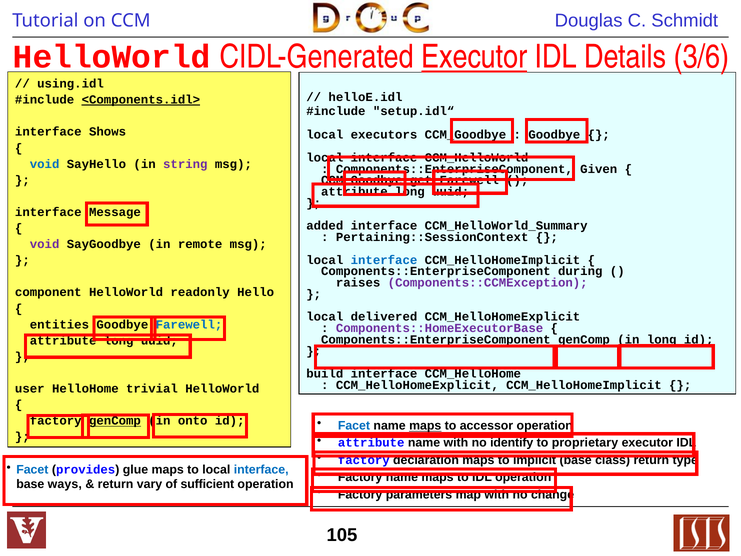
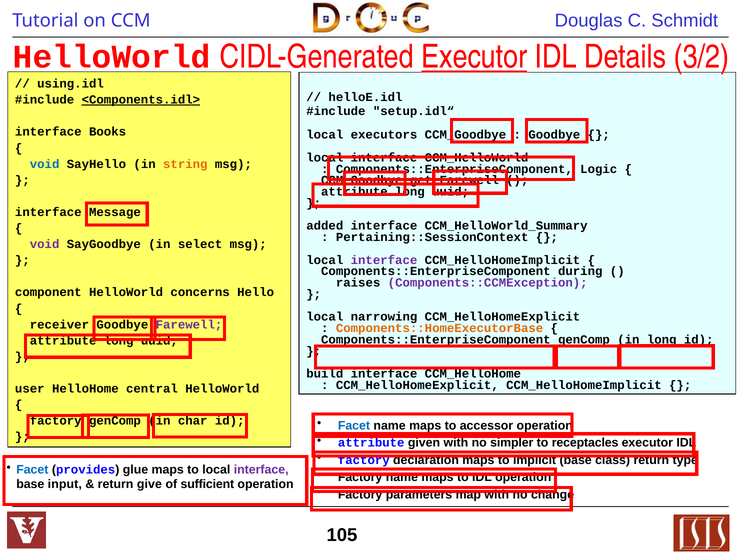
3/6: 3/6 -> 3/2 (701, 57)
Shows: Shows -> Books (108, 132)
string colour: purple -> orange (185, 164)
Given: Given -> Logic (599, 169)
remote: remote -> select (200, 244)
interface colour: blue -> purple (384, 260)
readonly: readonly -> concerns (200, 292)
delivered: delivered -> narrowing (384, 317)
entities: entities -> receiver (59, 324)
Farewell colour: blue -> purple (189, 324)
Components::HomeExecutorBase colour: purple -> orange (440, 328)
trivial: trivial -> central (152, 389)
genComp underline: present -> none (115, 421)
onto: onto -> char (193, 421)
maps underline: present -> none (425, 426)
attribute name: name -> given (424, 443)
identify: identify -> simpler (512, 443)
proprietary: proprietary -> receptacles (585, 443)
interface colour: blue -> purple (261, 469)
ways: ways -> input (65, 484)
vary: vary -> give (149, 484)
